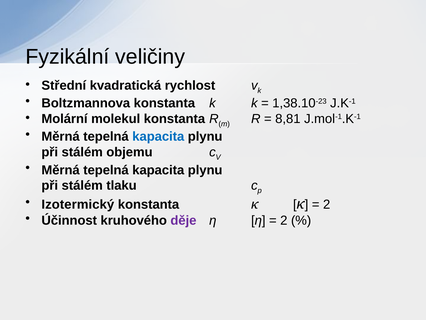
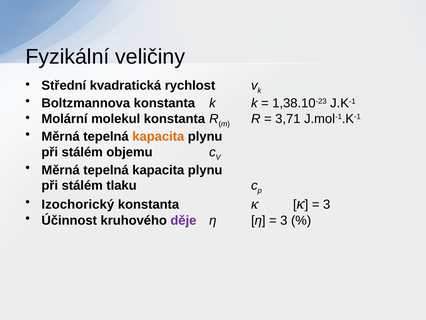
8,81: 8,81 -> 3,71 (288, 119)
kapacita colour: blue -> orange (158, 136)
Izotermický: Izotermický -> Izochorický (78, 204)
2: 2 -> 3 (327, 204)
2: 2 -> 3 (284, 220)
